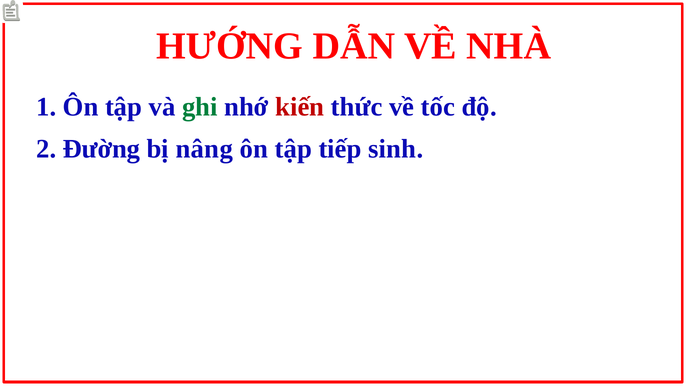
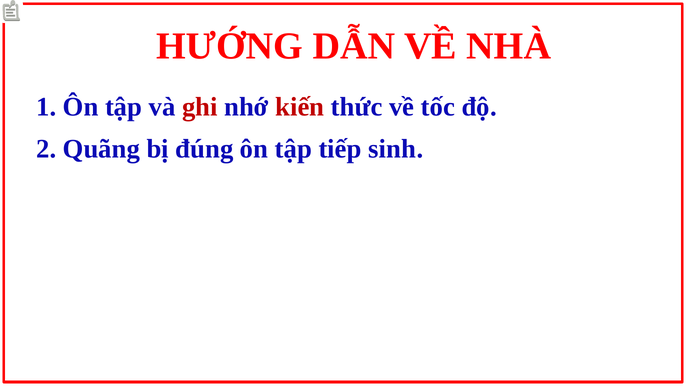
ghi colour: green -> red (200, 107)
Đường: Đường -> Quãng (101, 149)
nâng: nâng -> đúng (204, 149)
